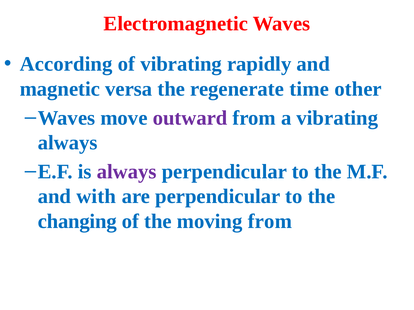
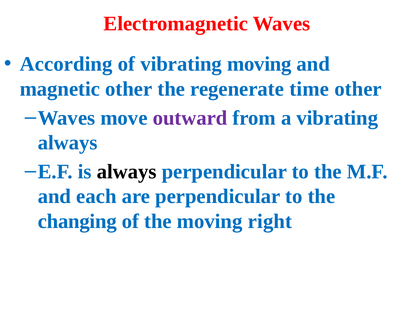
vibrating rapidly: rapidly -> moving (259, 64)
magnetic versa: versa -> other (129, 89)
always colour: purple -> black (127, 172)
with: with -> each (96, 197)
moving from: from -> right (270, 222)
